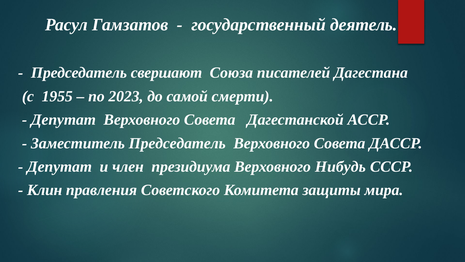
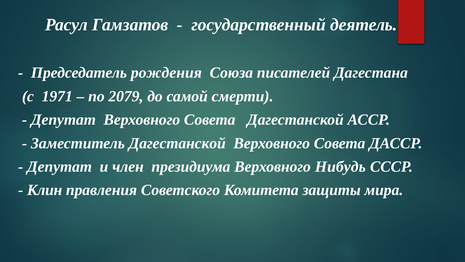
свершают: свершают -> рождения (166, 73)
1955: 1955 -> 1971 (57, 96)
2023: 2023 -> 2079 (126, 96)
Заместитель Председатель: Председатель -> Дагестанской (177, 143)
